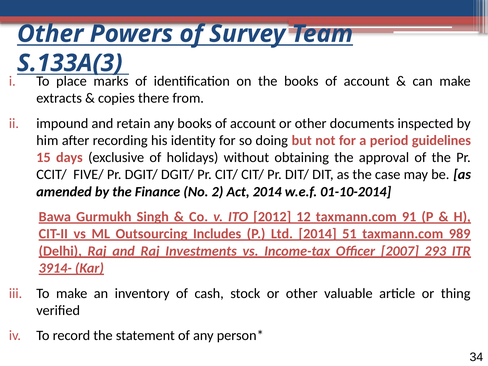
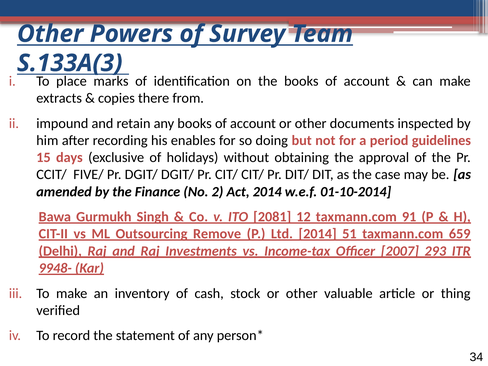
identity: identity -> enables (193, 140)
2012: 2012 -> 2081 (272, 217)
Includes: Includes -> Remove (217, 234)
989: 989 -> 659 (460, 234)
3914-: 3914- -> 9948- (55, 268)
